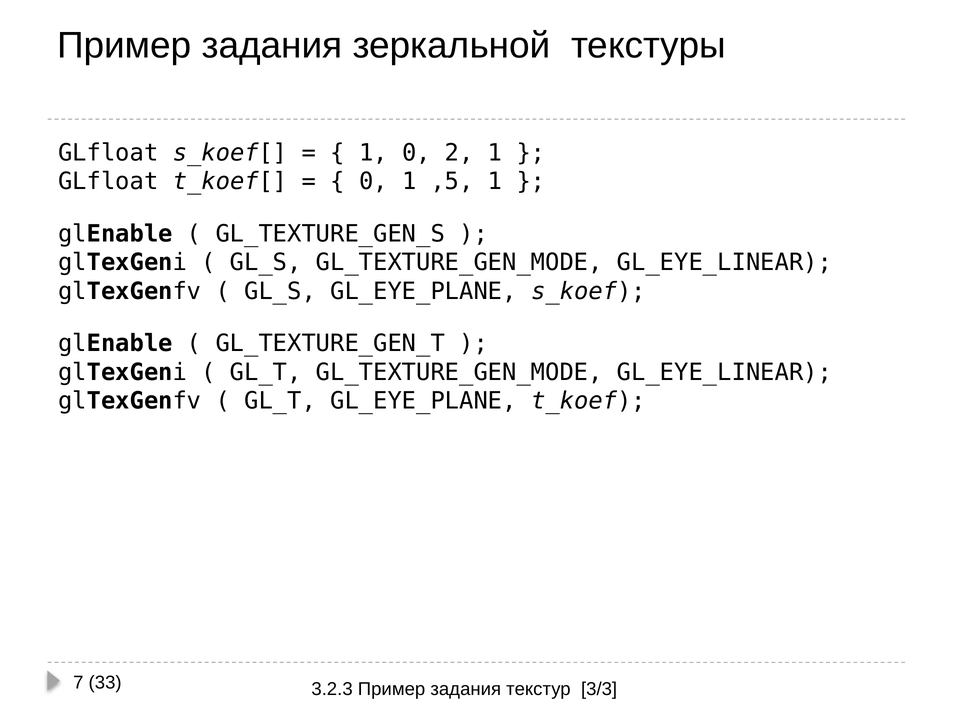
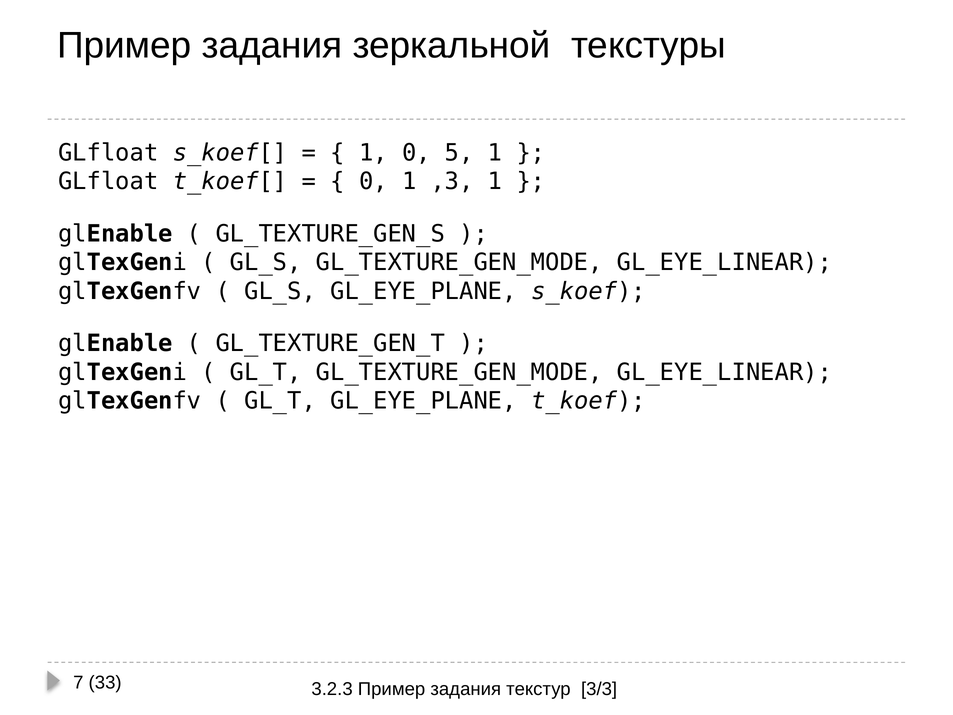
2: 2 -> 5 (459, 153)
,5: ,5 -> ,3 (452, 181)
